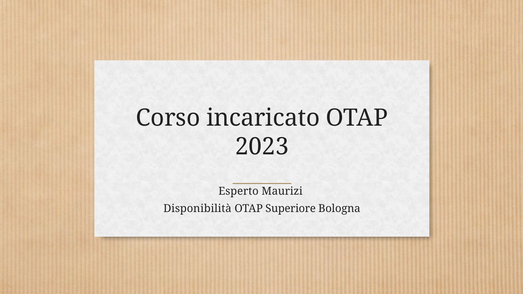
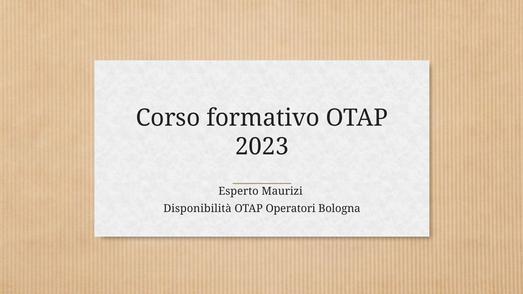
incaricato: incaricato -> formativo (263, 118)
Superiore: Superiore -> Operatori (291, 209)
